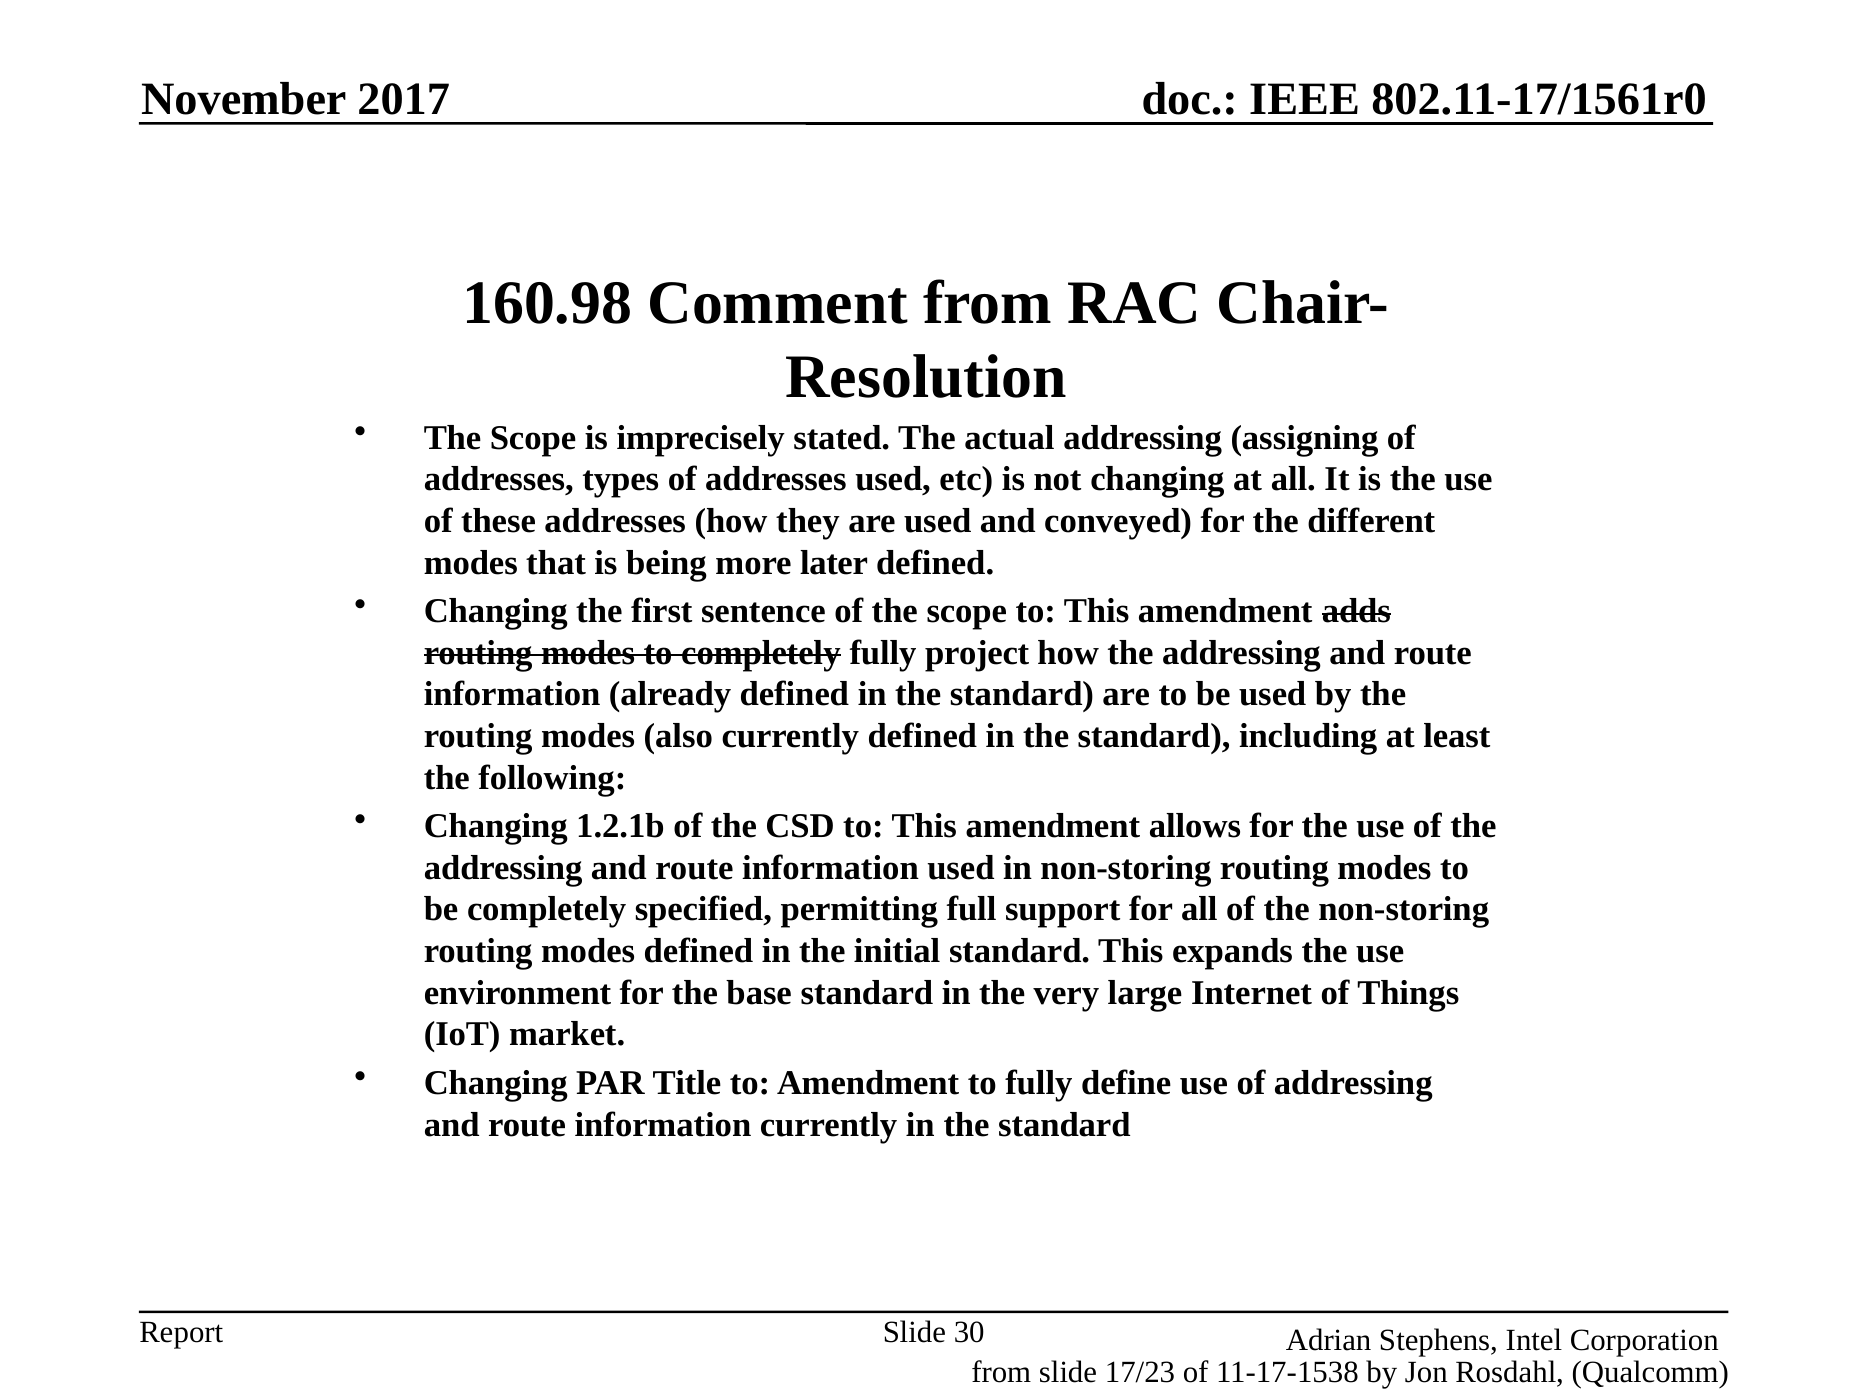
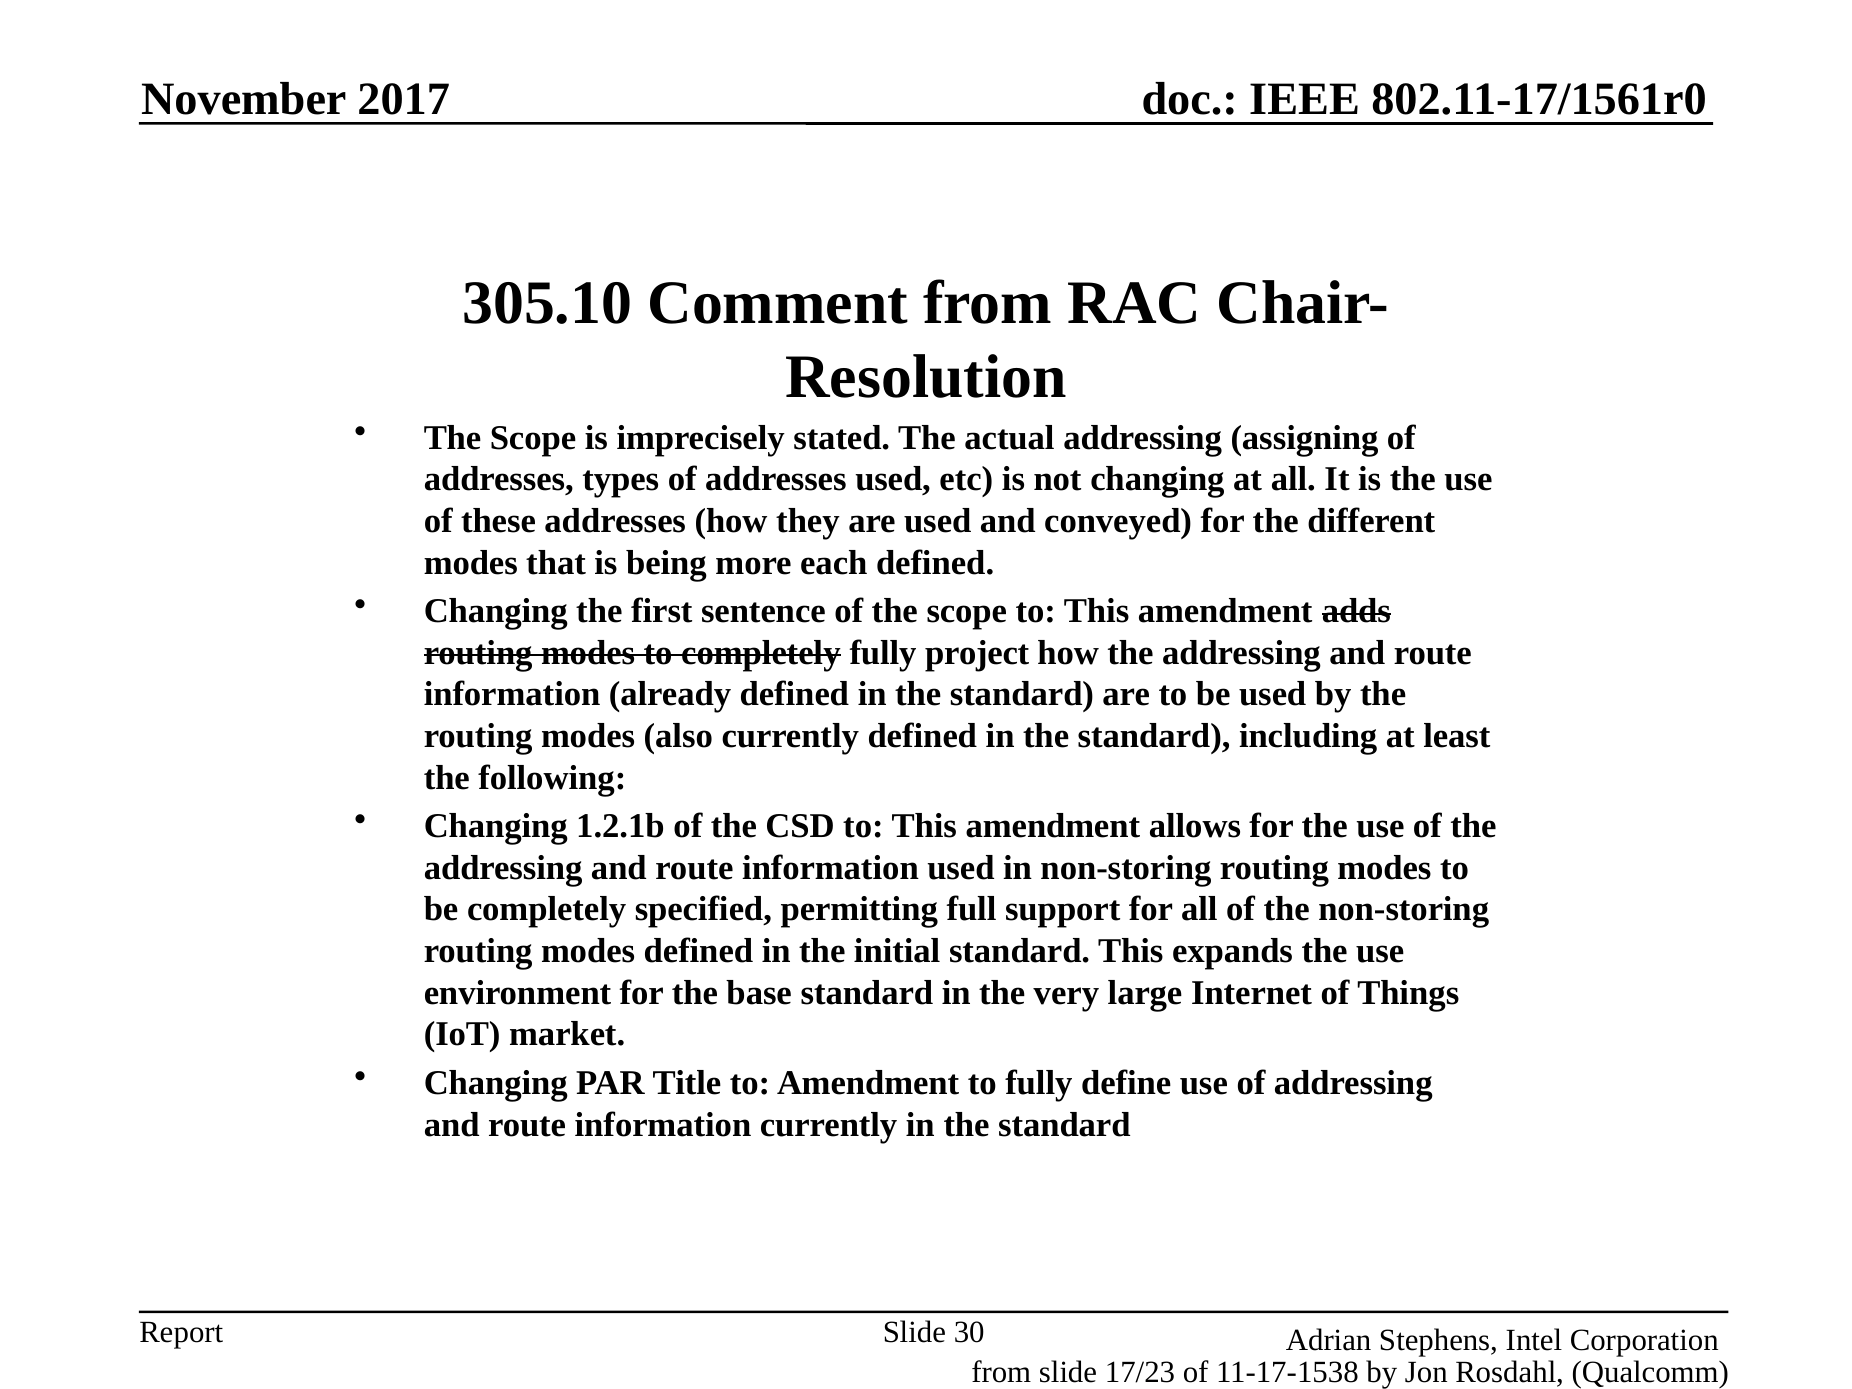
160.98: 160.98 -> 305.10 (547, 303)
later: later -> each (834, 563)
